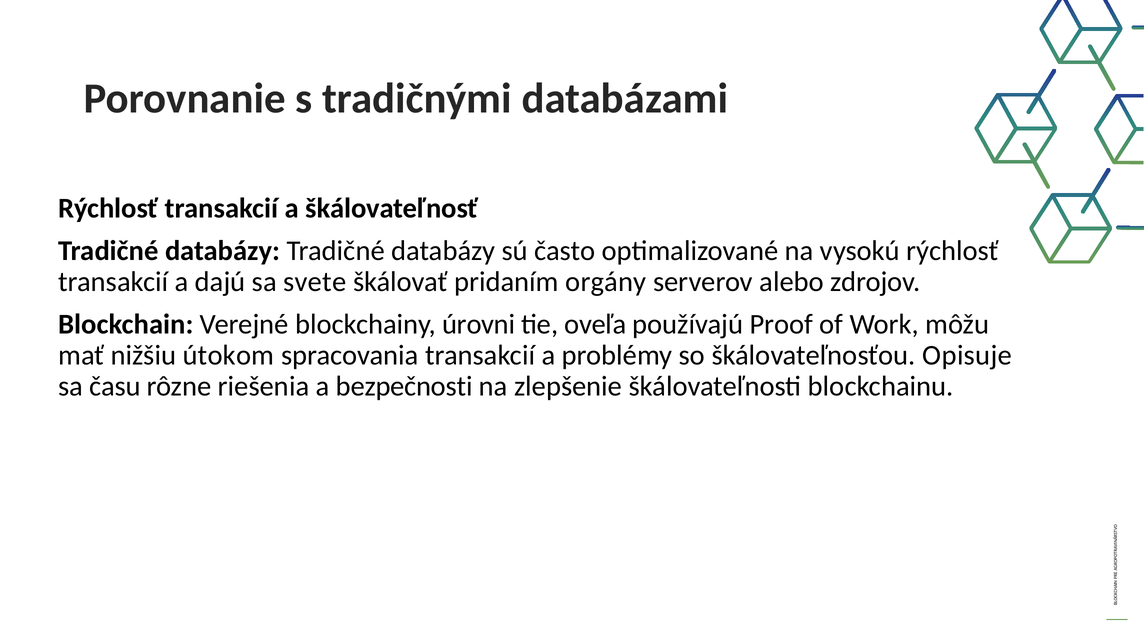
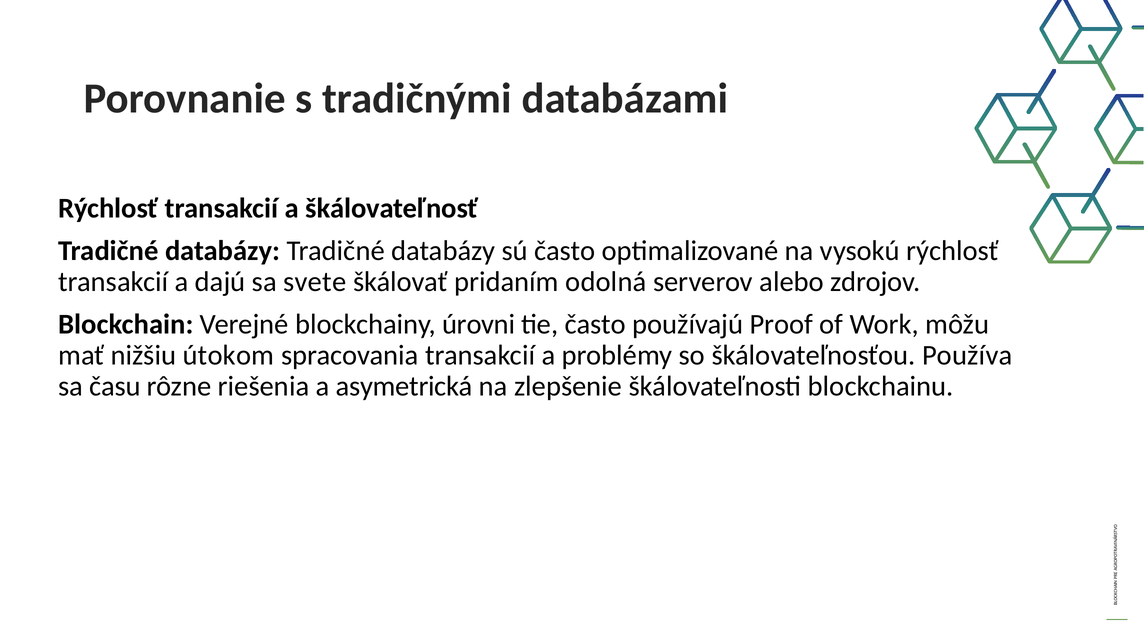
orgány: orgány -> odolná (606, 282)
tie oveľa: oveľa -> často (595, 325)
Opisuje: Opisuje -> Používa (967, 356)
bezpečnosti: bezpečnosti -> asymetrická (404, 386)
